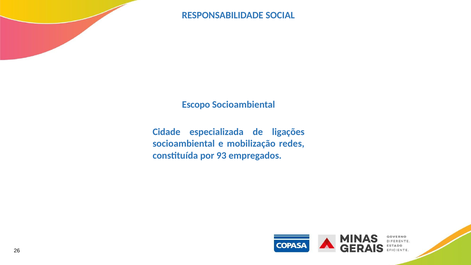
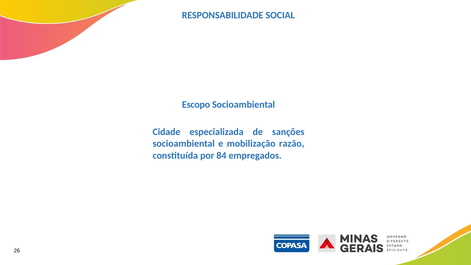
ligações: ligações -> sanções (288, 132)
redes: redes -> razão (292, 144)
93: 93 -> 84 (221, 155)
